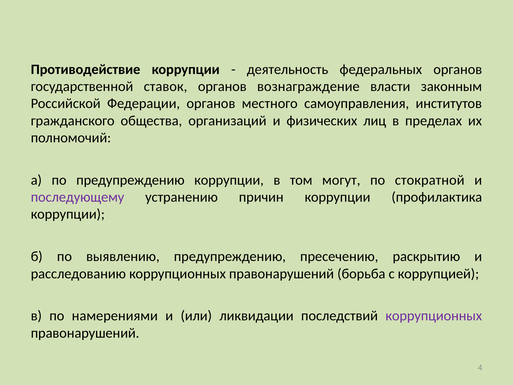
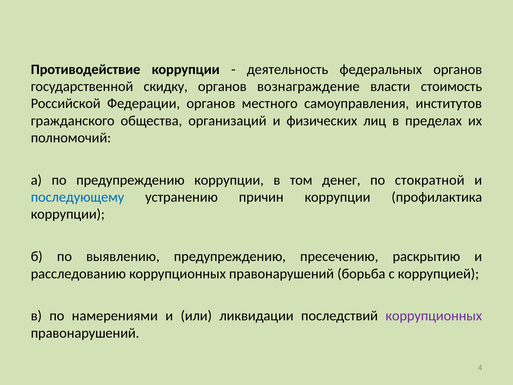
ставок: ставок -> скидку (166, 86)
законным: законным -> стоимость (451, 86)
могут: могут -> денег (341, 180)
последующему colour: purple -> blue (77, 197)
